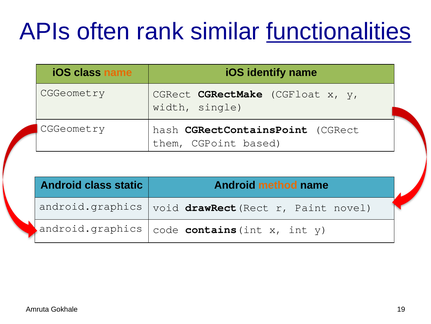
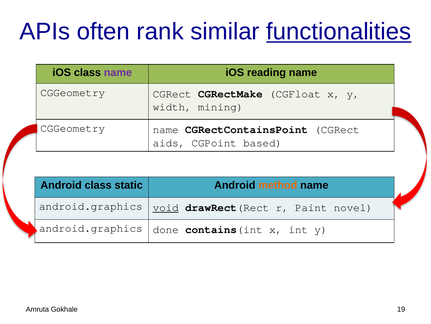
name colour: orange -> purple (118, 72)
identify: identify -> reading (266, 72)
single: single -> mining (221, 107)
CGGeometry hash: hash -> name (166, 129)
them: them -> aids (169, 142)
void underline: none -> present (166, 207)
code: code -> done (166, 229)
